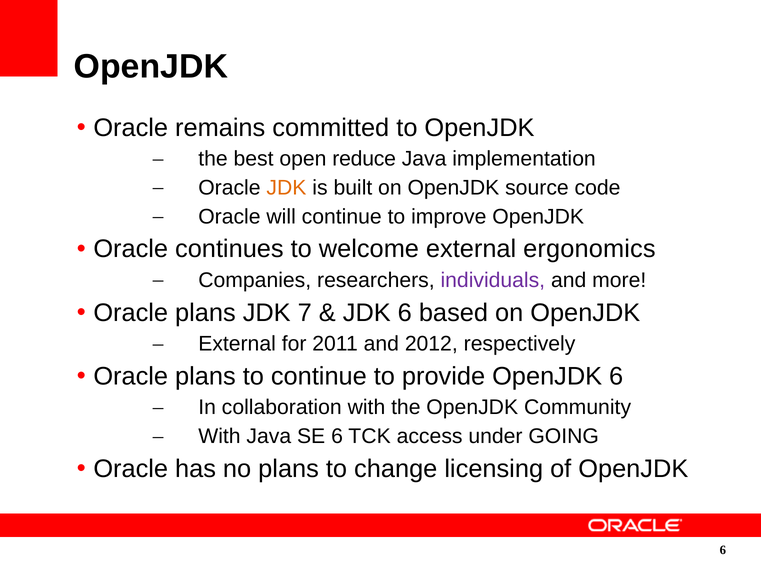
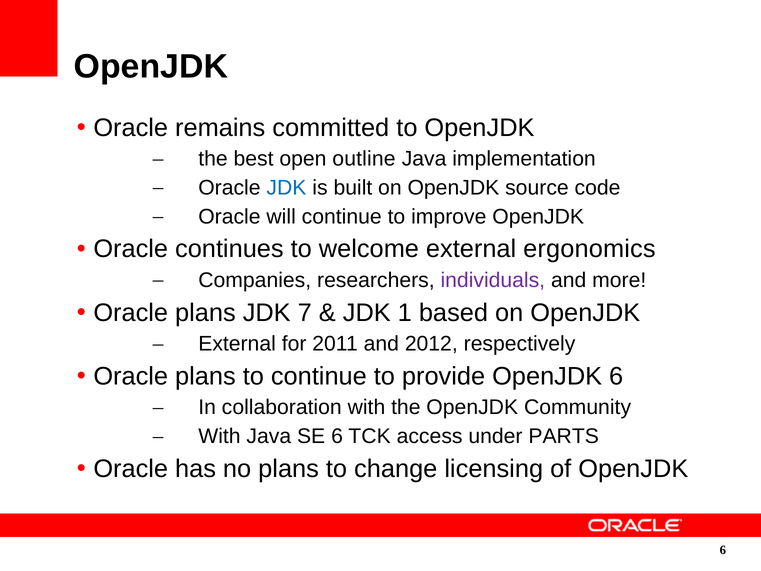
reduce: reduce -> outline (364, 159)
JDK colour: orange -> blue (286, 188)
JDK 6: 6 -> 1 (405, 313)
GOING: GOING -> PARTS (564, 436)
